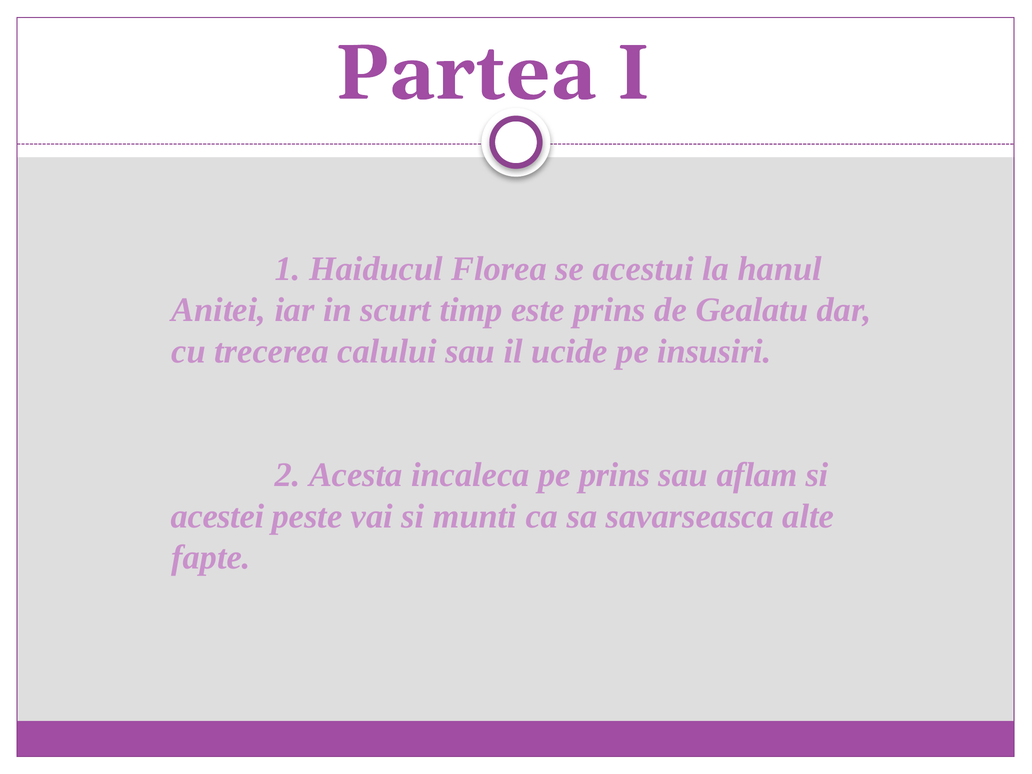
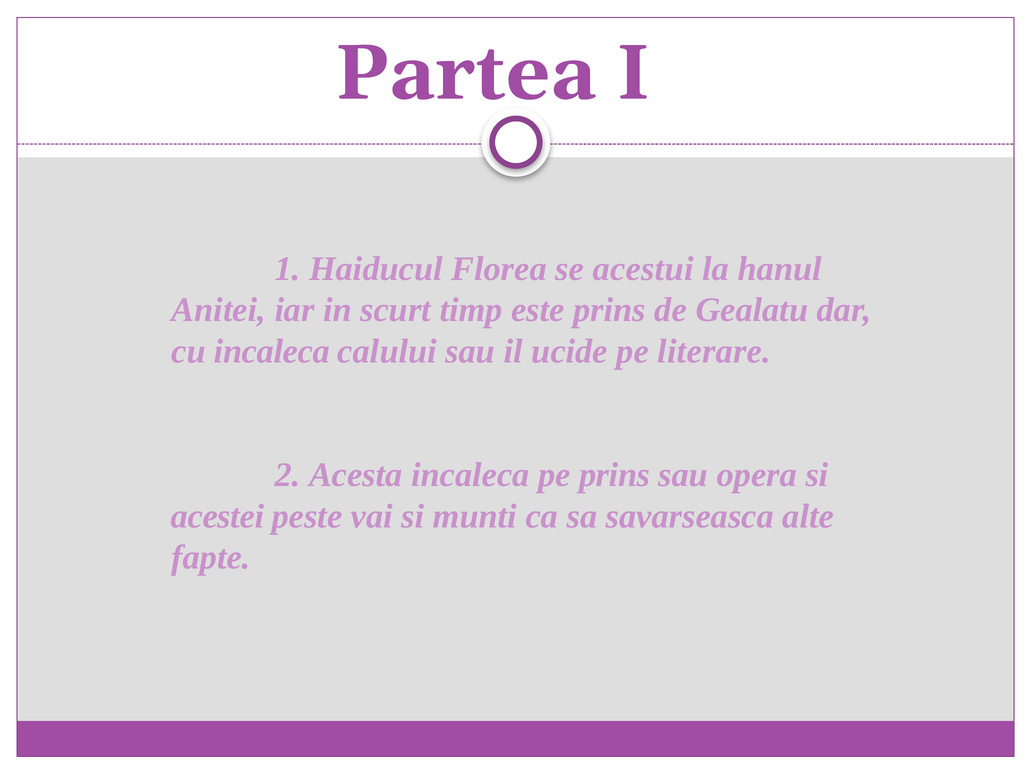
cu trecerea: trecerea -> incaleca (272, 351)
insusiri: insusiri -> literare (714, 351)
aflam: aflam -> opera (757, 475)
